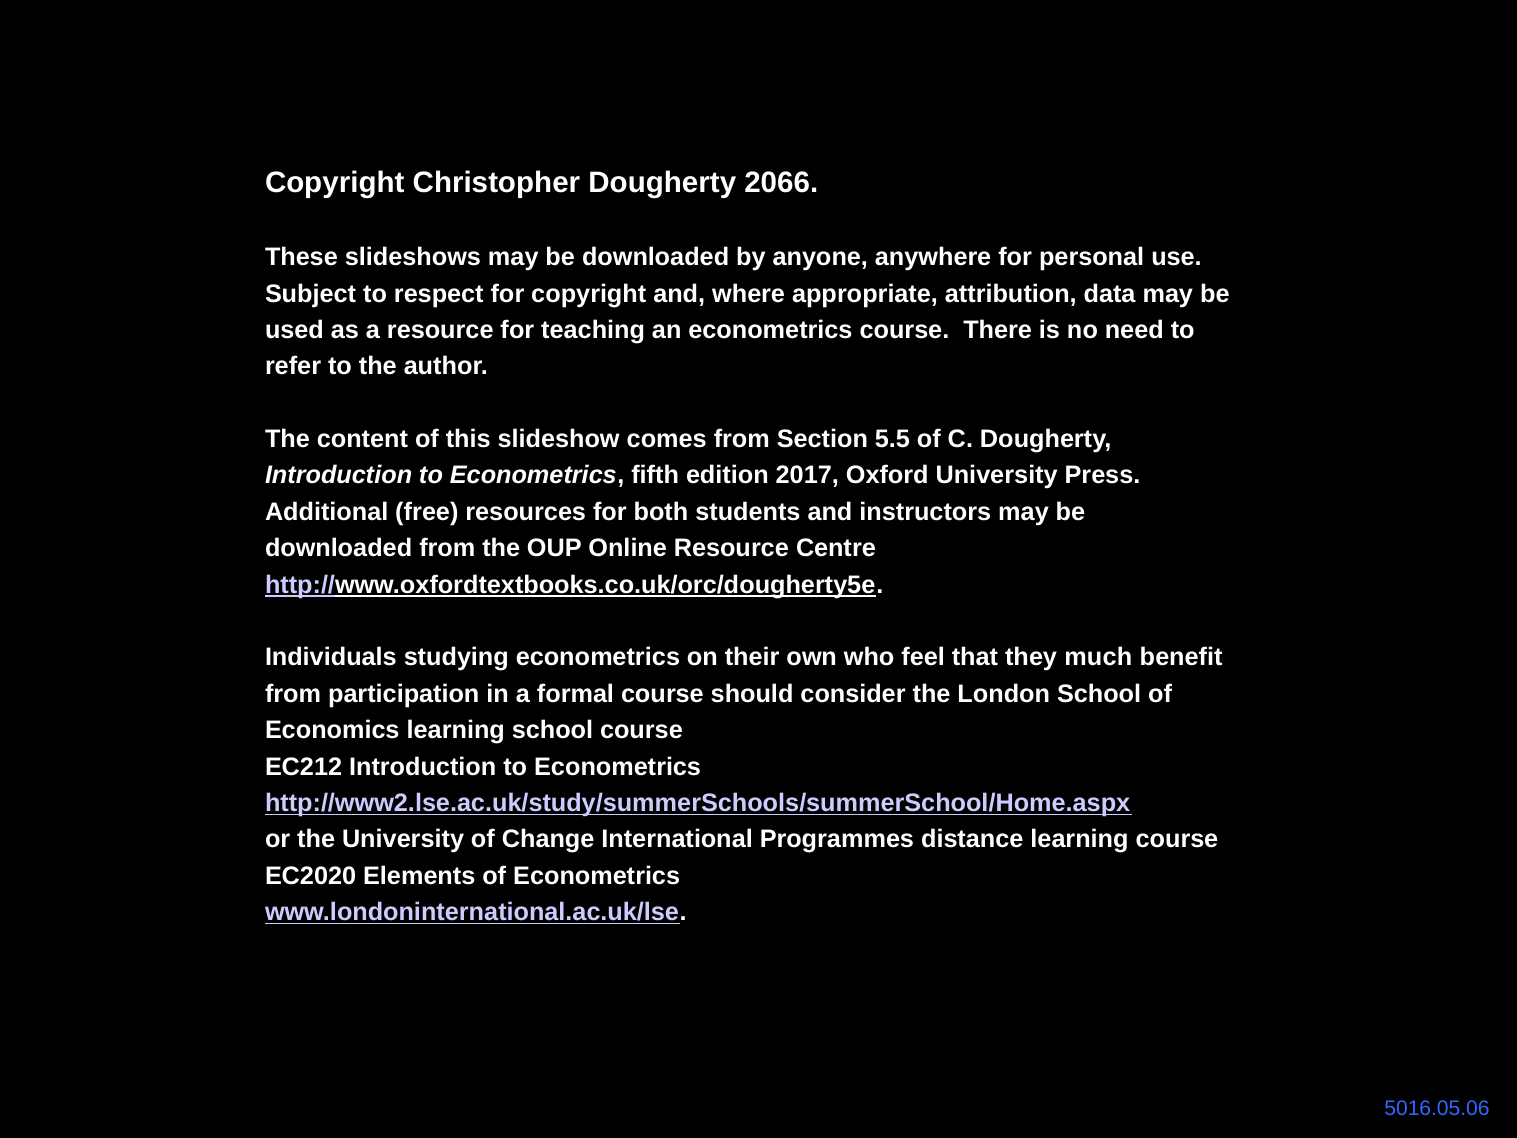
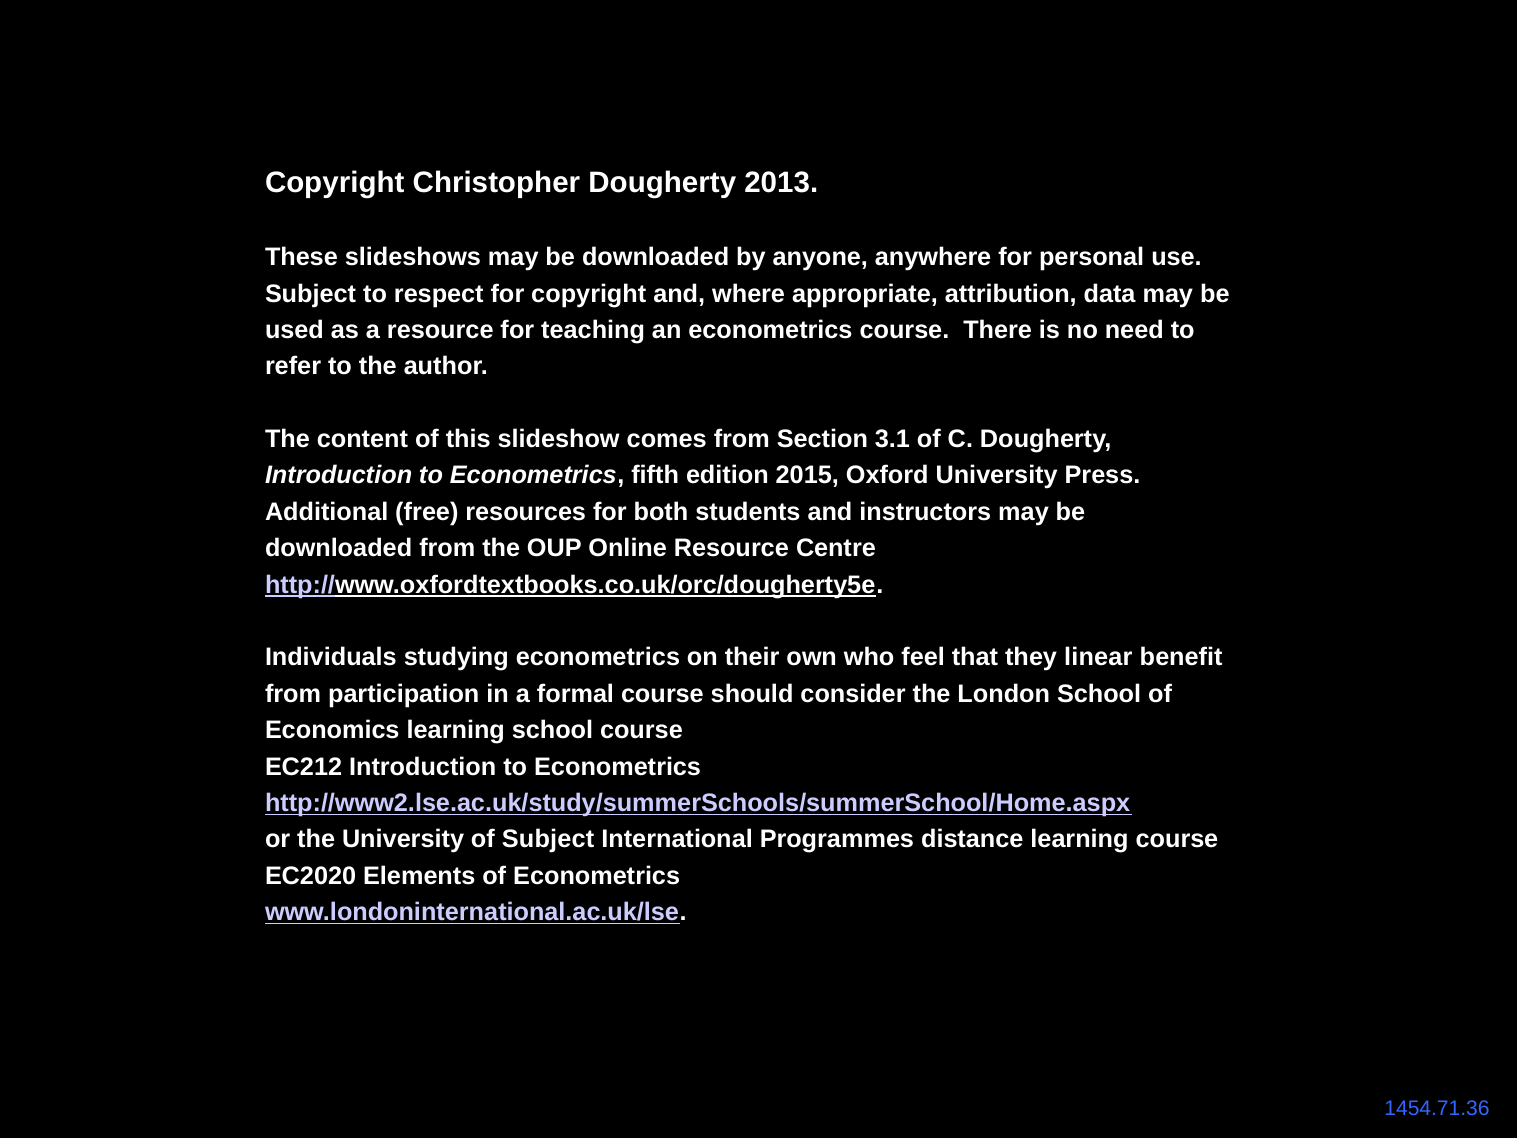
2066: 2066 -> 2013 (781, 182)
5.5: 5.5 -> 3.1 (892, 439)
2017: 2017 -> 2015 (807, 476)
much: much -> linear (1098, 657)
of Change: Change -> Subject (548, 839)
5016.05.06: 5016.05.06 -> 1454.71.36 (1437, 1109)
